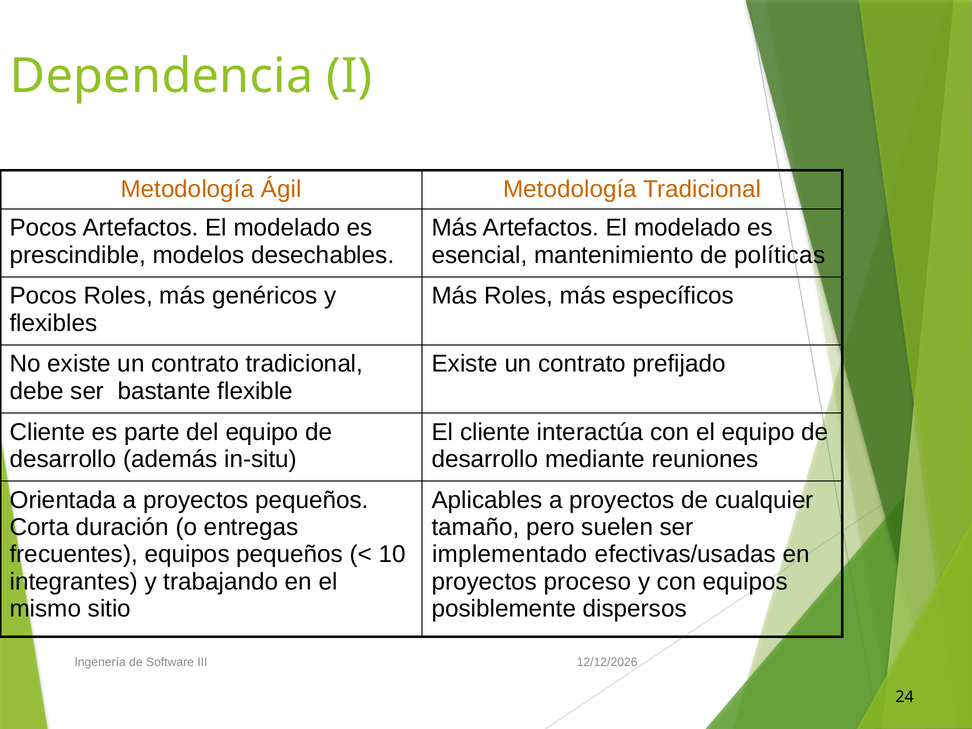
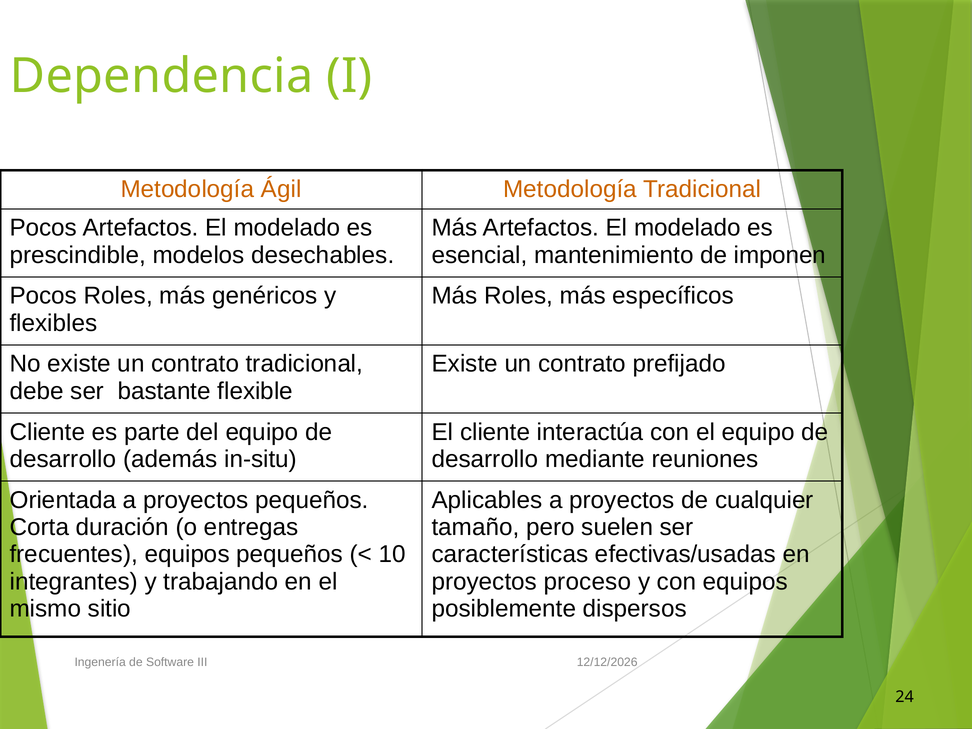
políticas: políticas -> imponen (780, 255)
implementado: implementado -> características (510, 554)
